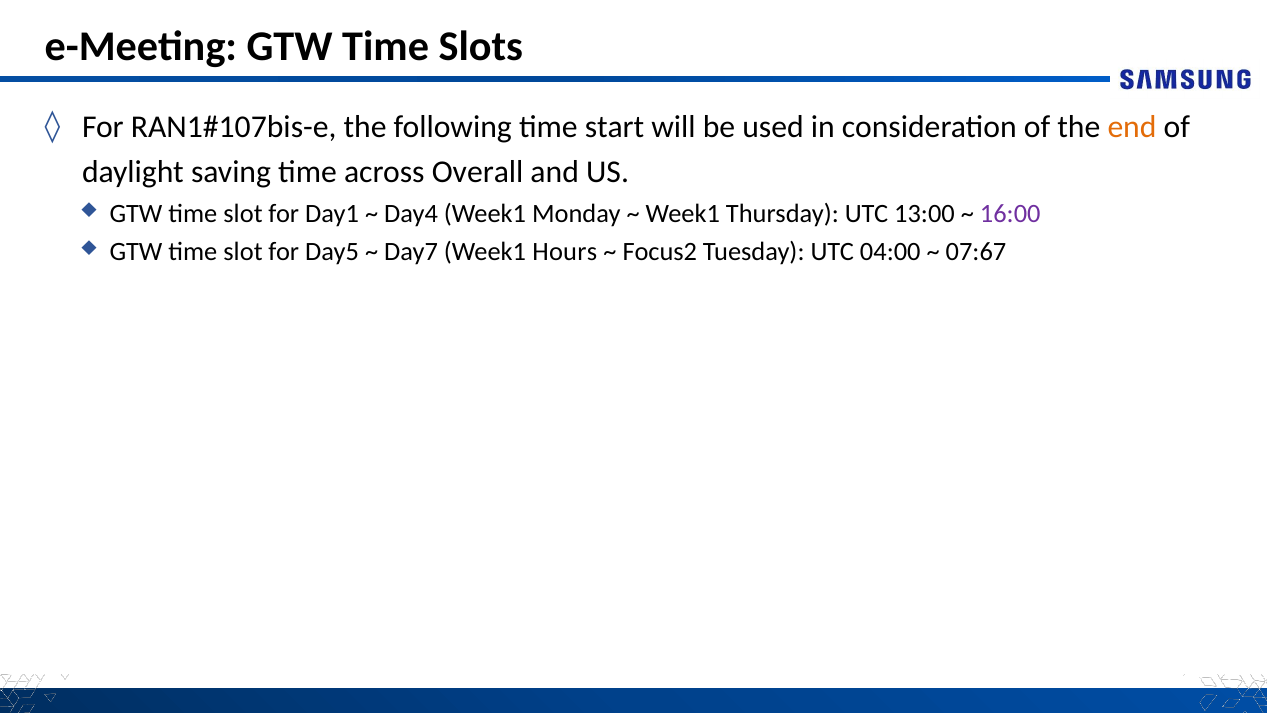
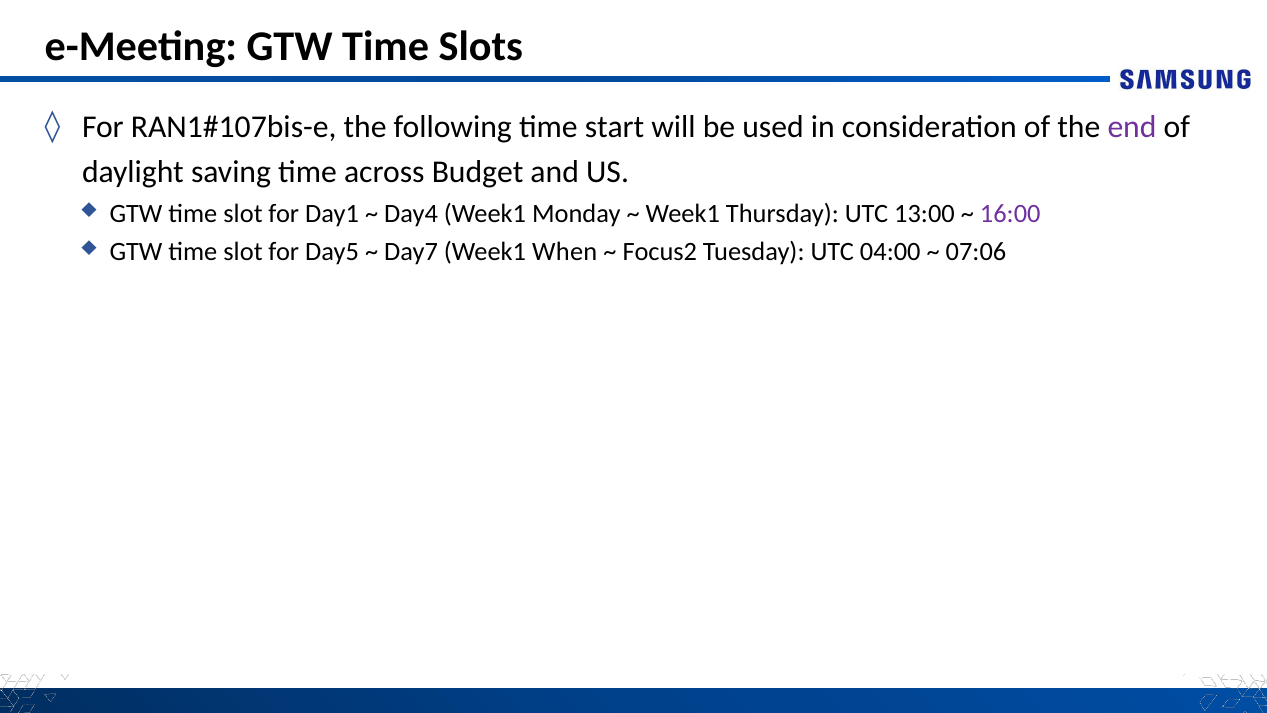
end colour: orange -> purple (1132, 127)
Overall: Overall -> Budget (478, 172)
Hours: Hours -> When (565, 251)
07:67: 07:67 -> 07:06 (976, 251)
